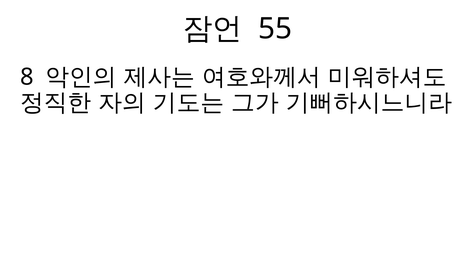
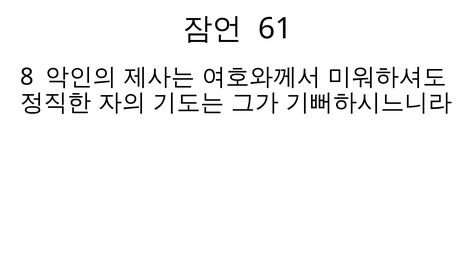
55: 55 -> 61 (275, 29)
